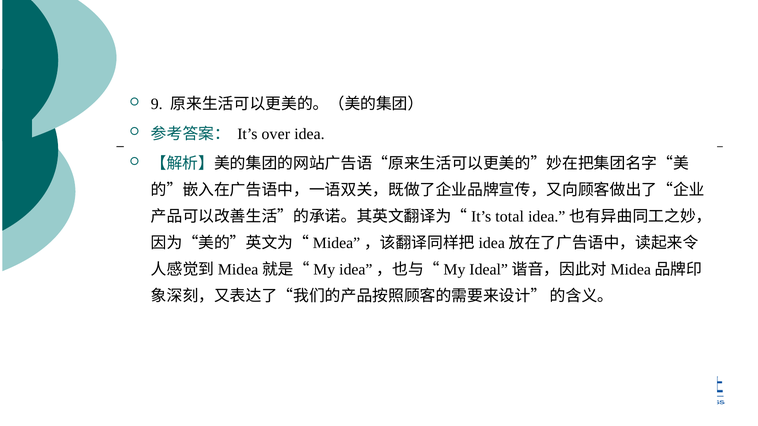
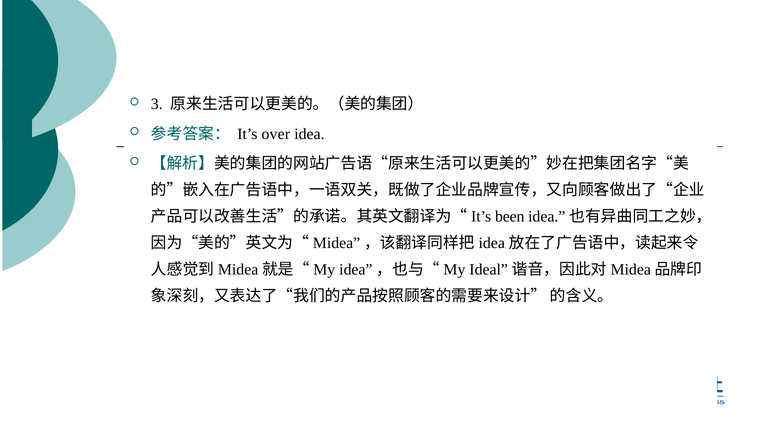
9: 9 -> 3 (157, 104)
total: total -> been (510, 217)
